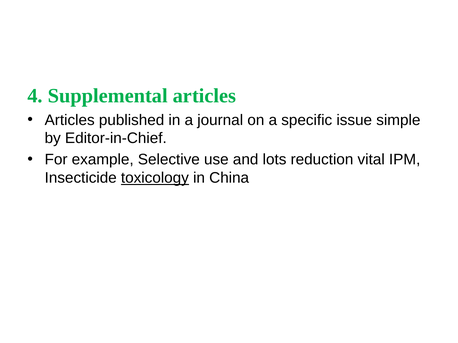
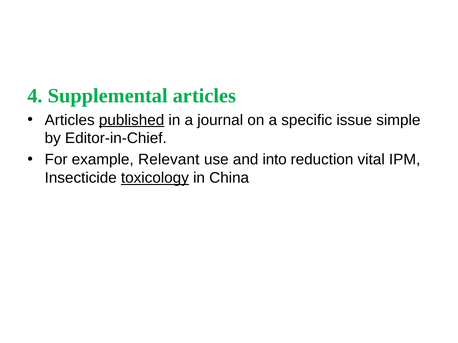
published underline: none -> present (132, 120)
Selective: Selective -> Relevant (169, 160)
lots: lots -> into (275, 160)
